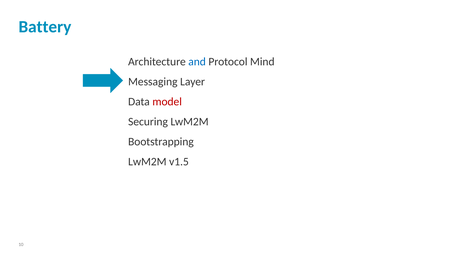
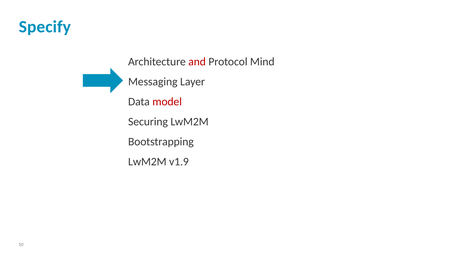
Battery: Battery -> Specify (45, 27)
and colour: blue -> red (197, 62)
v1.5: v1.5 -> v1.9 (179, 162)
